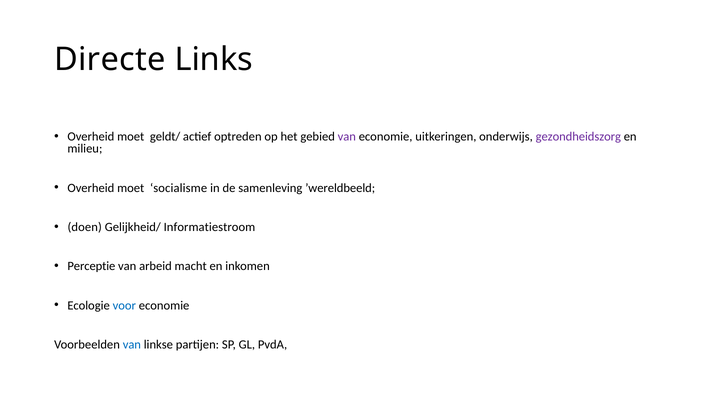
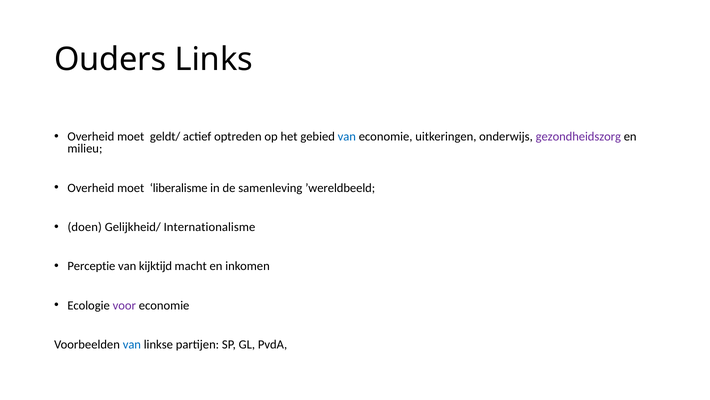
Directe: Directe -> Ouders (110, 60)
van colour: purple -> blue (347, 136)
socialisme: socialisme -> liberalisme (179, 188)
Informatiestroom: Informatiestroom -> Internationalisme (209, 227)
arbeid: arbeid -> kijktijd (155, 266)
voor colour: blue -> purple (124, 305)
